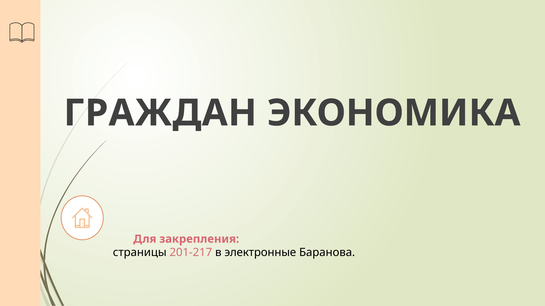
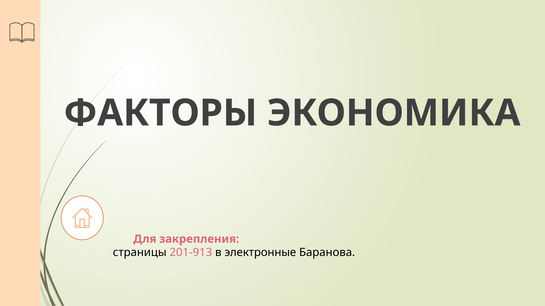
ГРАЖДАН: ГРАЖДАН -> ФАКТОРЫ (160, 113)
201-217: 201-217 -> 201-913 (191, 253)
